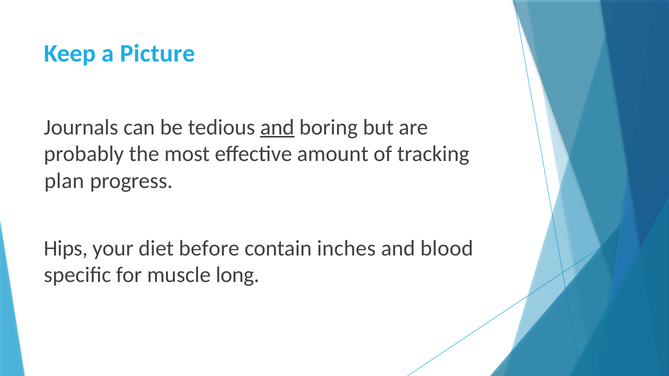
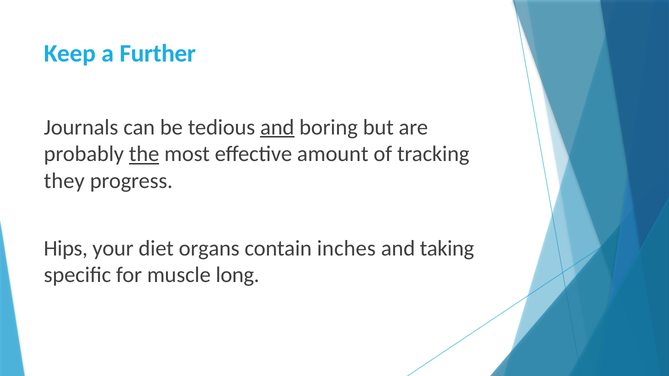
Picture: Picture -> Further (158, 54)
the underline: none -> present (144, 154)
plan: plan -> they (64, 181)
before: before -> organs (209, 248)
blood: blood -> taking (447, 248)
